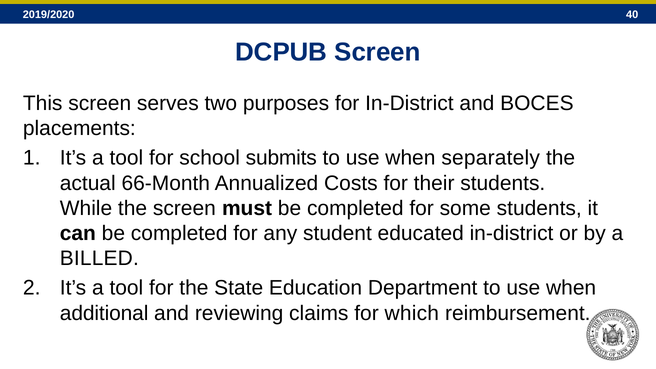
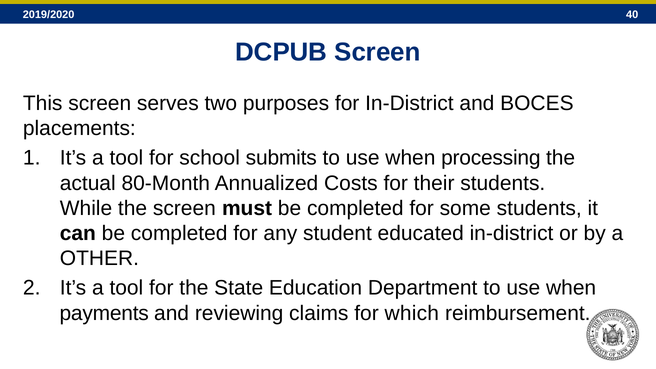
separately: separately -> processing (491, 158)
66-Month: 66-Month -> 80-Month (166, 183)
BILLED: BILLED -> OTHER (99, 259)
additional: additional -> payments (104, 313)
